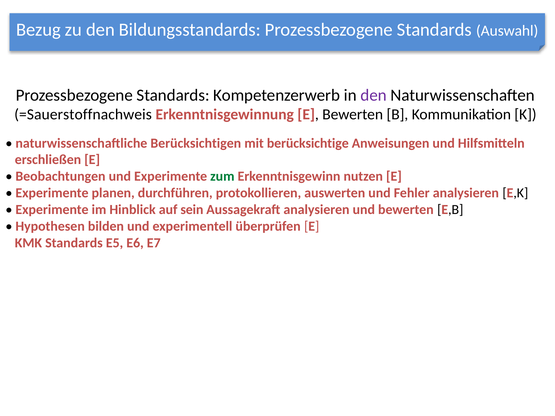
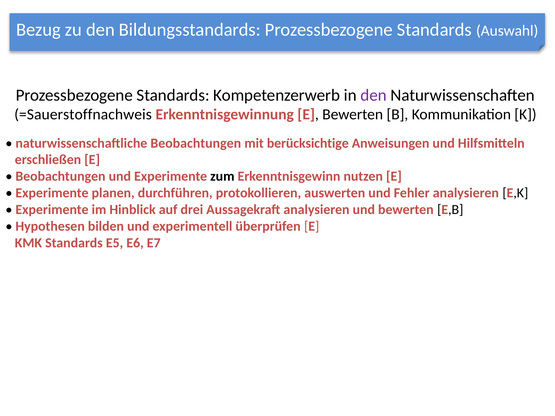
naturwissenschaftliche Berücksichtigen: Berücksichtigen -> Beobachtungen (196, 143)
zum colour: green -> black (222, 176)
sein: sein -> drei (192, 210)
